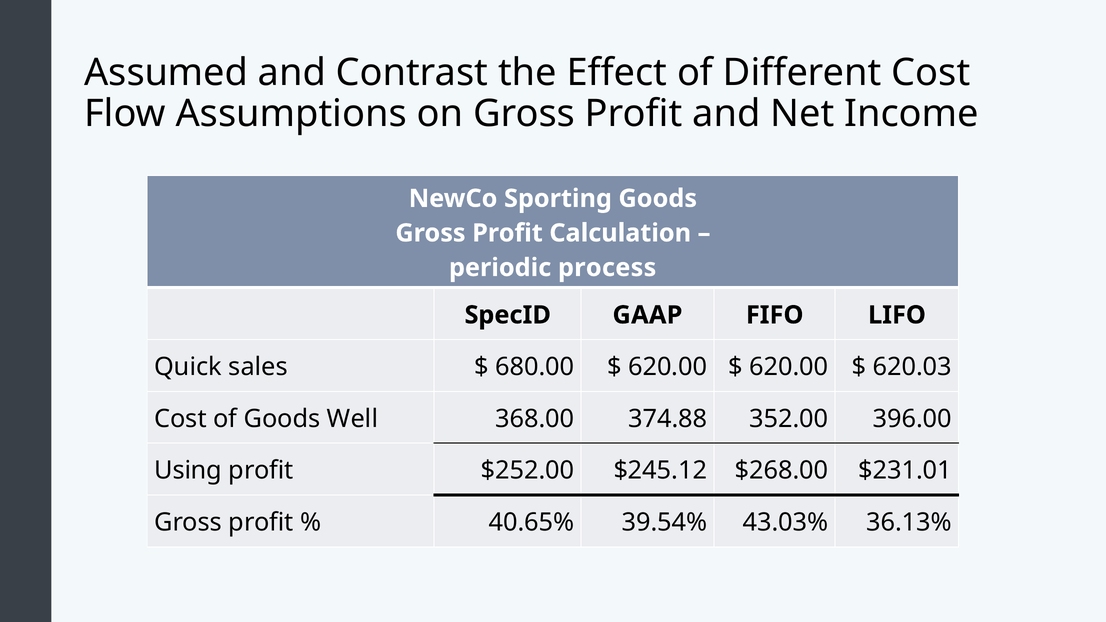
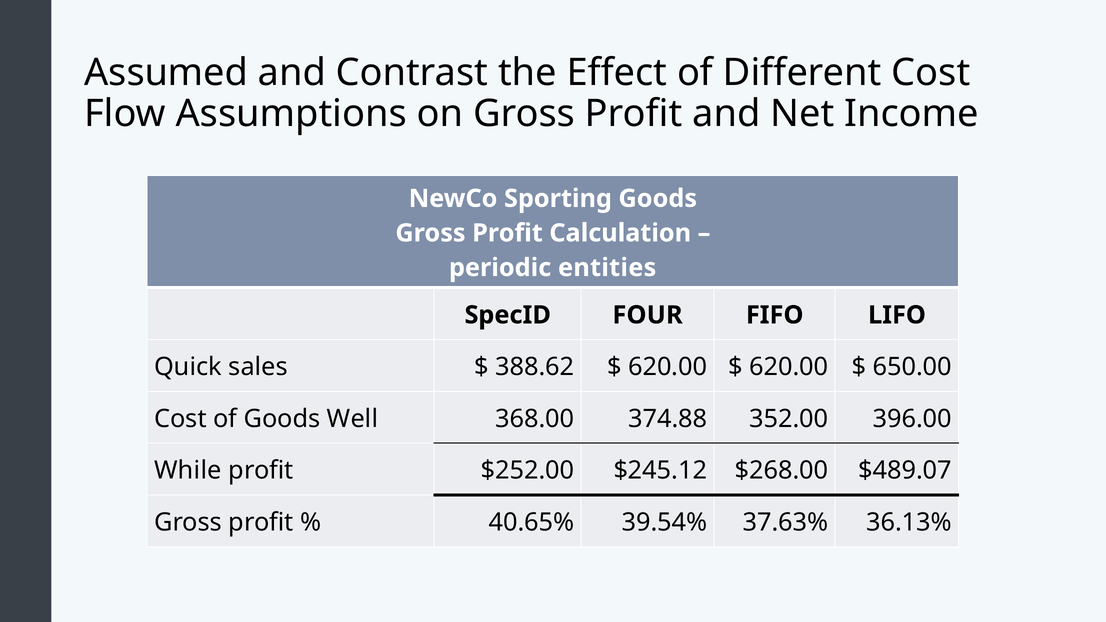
process: process -> entities (607, 268)
GAAP: GAAP -> FOUR (648, 315)
680.00: 680.00 -> 388.62 (535, 367)
620.03: 620.03 -> 650.00 (912, 367)
Using: Using -> While (188, 471)
$231.01: $231.01 -> $489.07 (905, 471)
43.03%: 43.03% -> 37.63% (786, 523)
